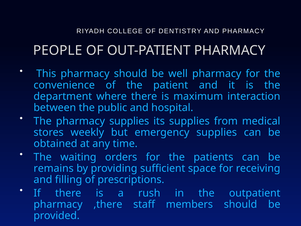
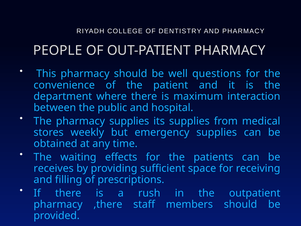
well pharmacy: pharmacy -> questions (217, 74)
orders: orders -> effects (121, 157)
remains: remains -> receives (54, 168)
